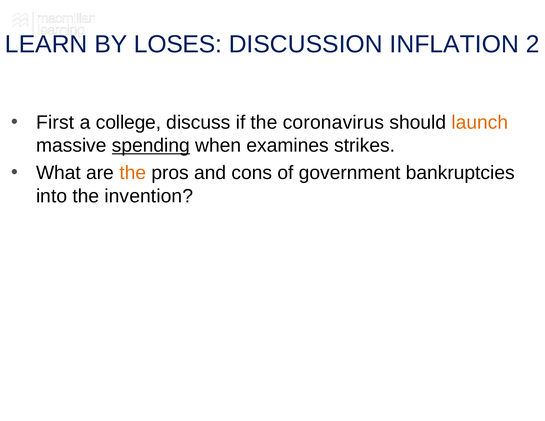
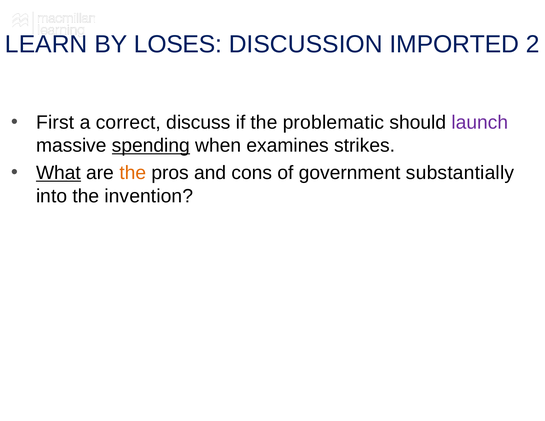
INFLATION: INFLATION -> IMPORTED (454, 44)
college: college -> correct (128, 123)
coronavirus: coronavirus -> problematic (333, 123)
launch colour: orange -> purple (480, 123)
What underline: none -> present (59, 173)
bankruptcies: bankruptcies -> substantially (460, 173)
